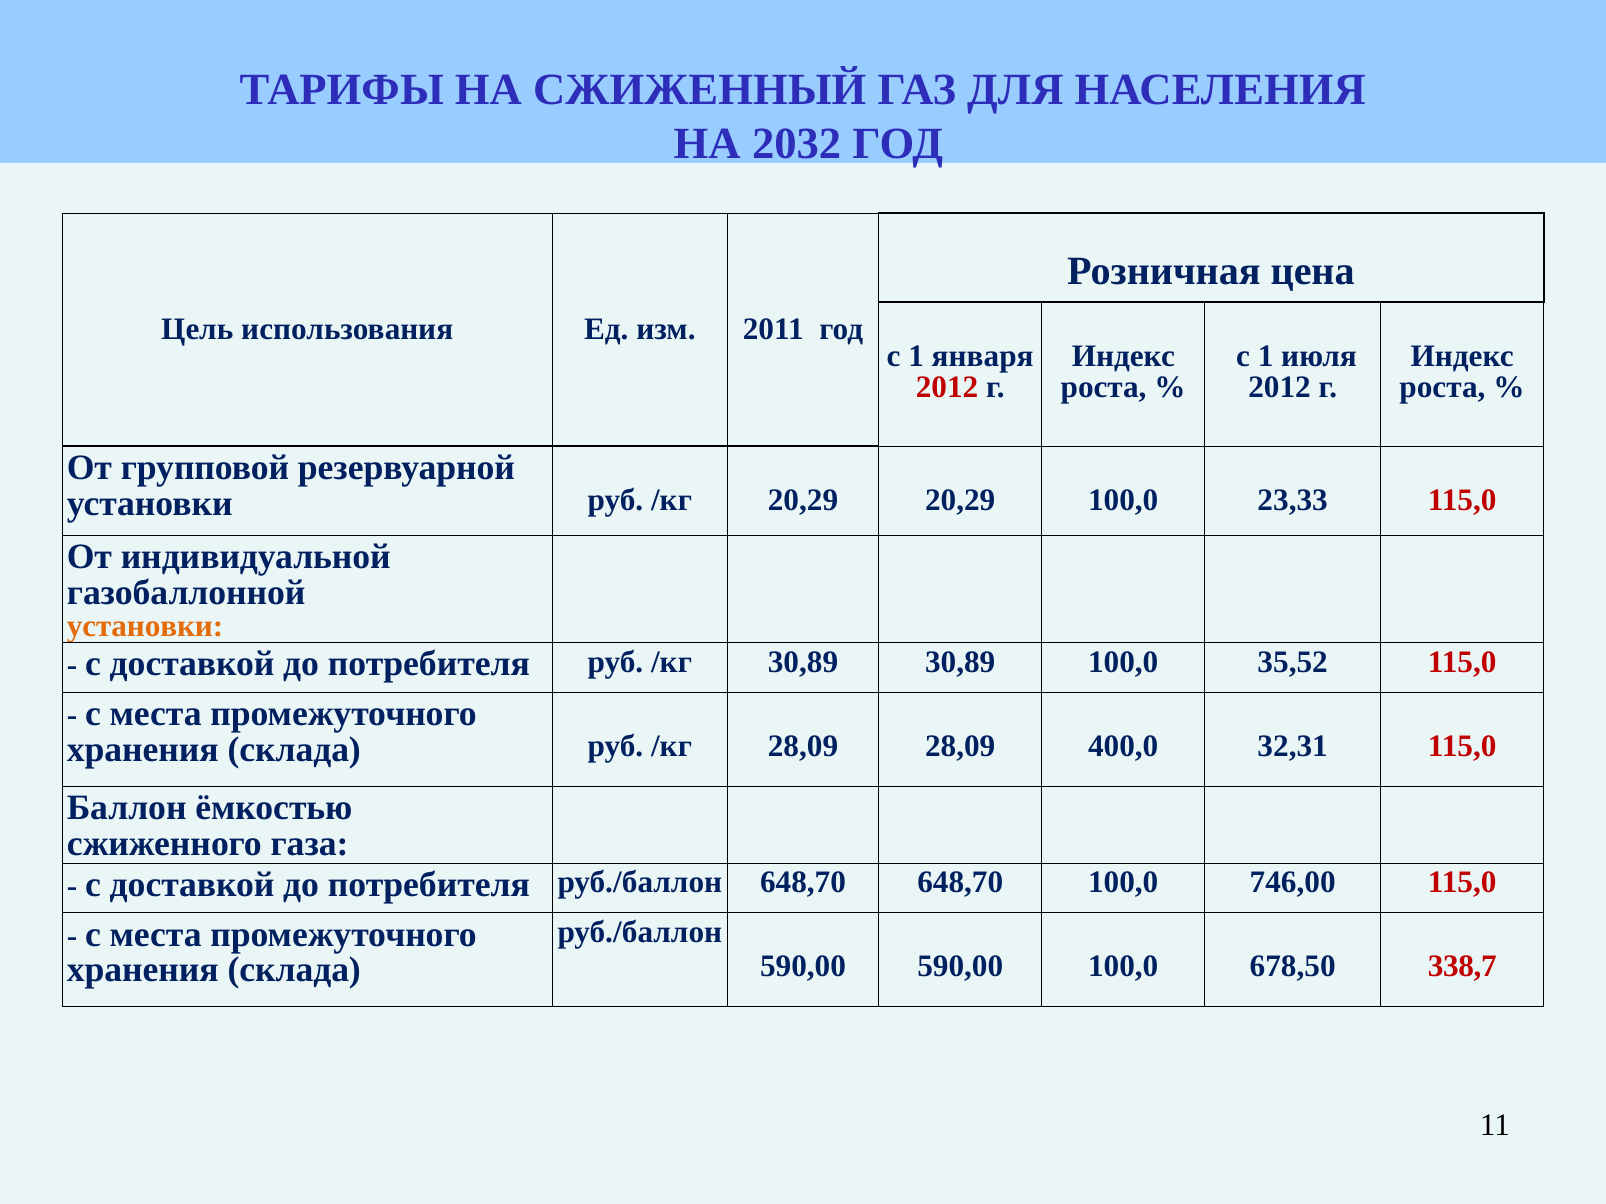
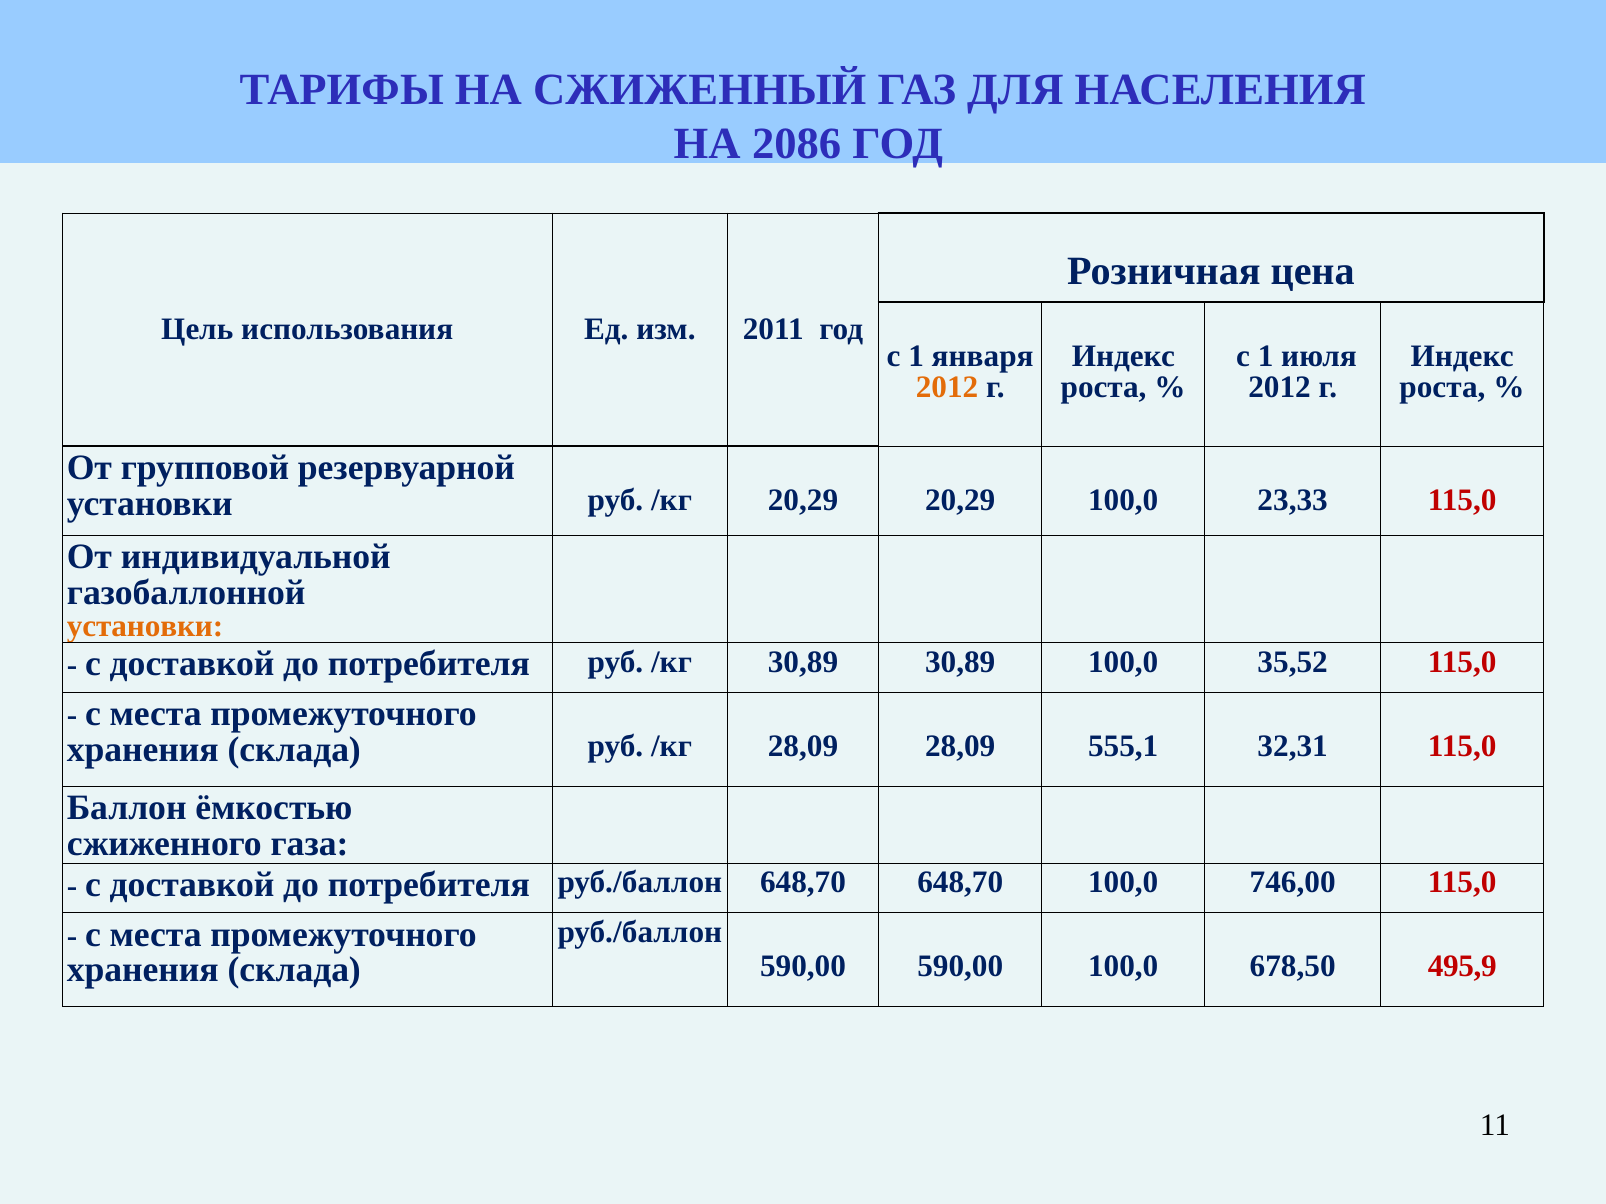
2032: 2032 -> 2086 (797, 144)
2012 colour: red -> orange (947, 387)
400,0: 400,0 -> 555,1 (1123, 746)
338,7: 338,7 -> 495,9 (1462, 967)
